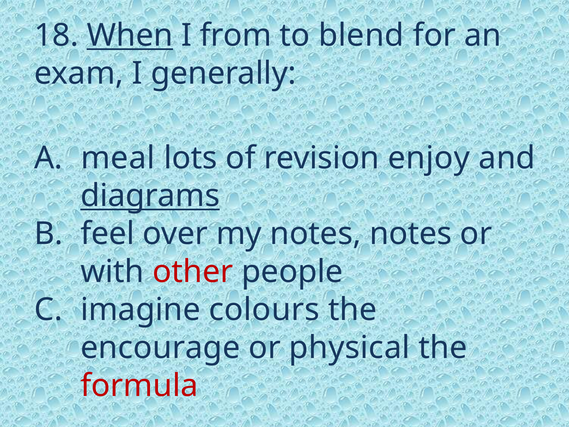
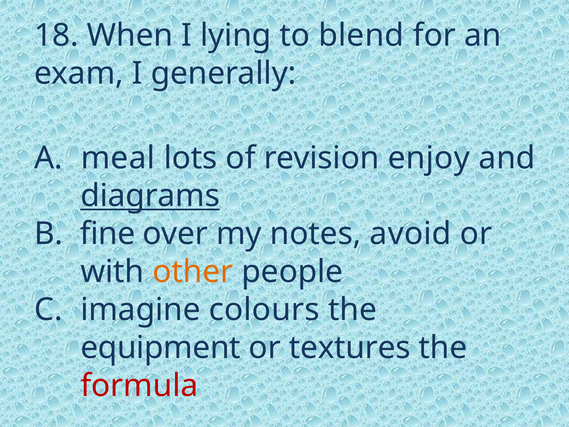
When underline: present -> none (130, 36)
from: from -> lying (236, 36)
feel: feel -> fine (108, 234)
notes notes: notes -> avoid (411, 234)
other colour: red -> orange (193, 272)
encourage: encourage -> equipment (161, 347)
physical: physical -> textures (350, 347)
